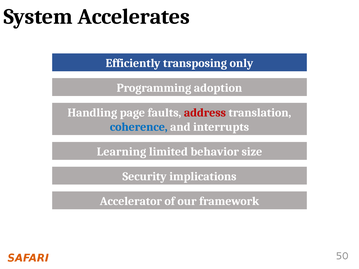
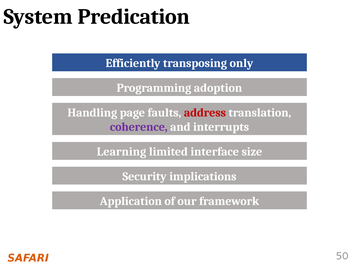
Accelerates: Accelerates -> Predication (134, 17)
coherence colour: blue -> purple (139, 127)
behavior: behavior -> interface (215, 152)
Accelerator: Accelerator -> Application (131, 201)
